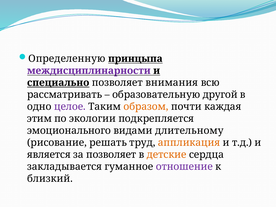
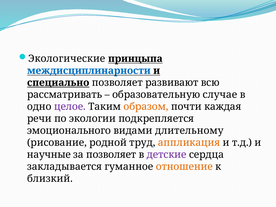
Определенную: Определенную -> Экологические (67, 59)
междисциплинарности colour: purple -> blue (89, 71)
внимания: внимания -> развивают (172, 83)
другой: другой -> случае (220, 95)
этим: этим -> речи (39, 119)
решать: решать -> родной (108, 143)
является: является -> научные (49, 155)
детские colour: orange -> purple (167, 155)
отношение colour: purple -> orange (184, 167)
